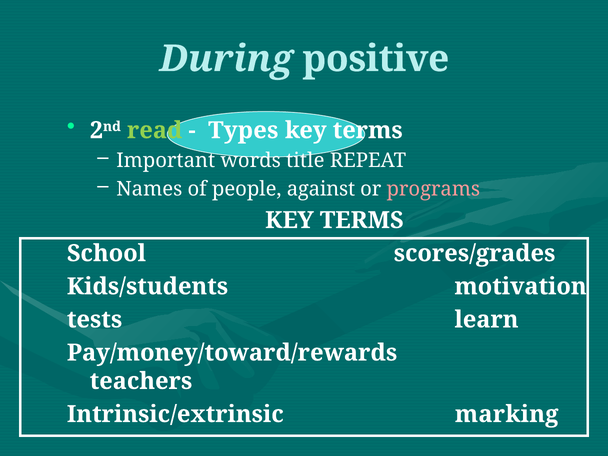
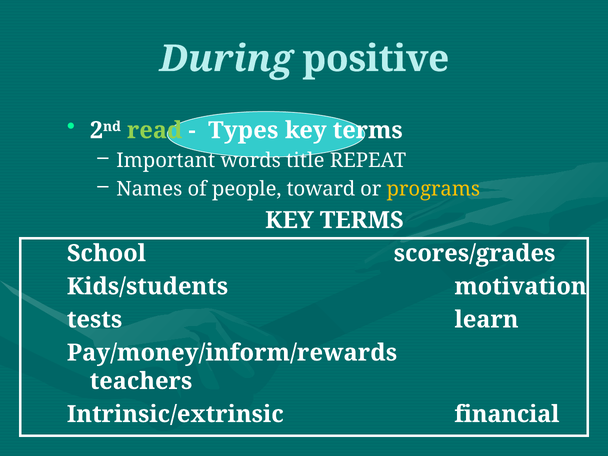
against: against -> toward (321, 189)
programs colour: pink -> yellow (433, 189)
Pay/money/toward/rewards: Pay/money/toward/rewards -> Pay/money/inform/rewards (232, 353)
marking: marking -> financial (507, 414)
